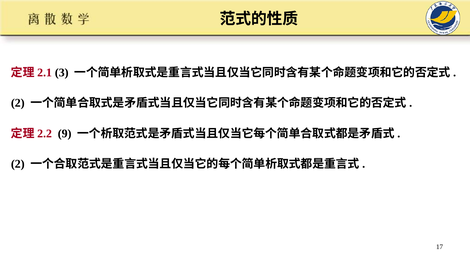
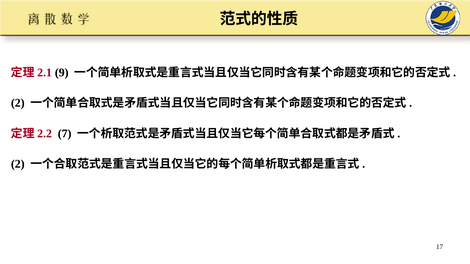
3: 3 -> 9 (62, 73)
9: 9 -> 7 (65, 134)
